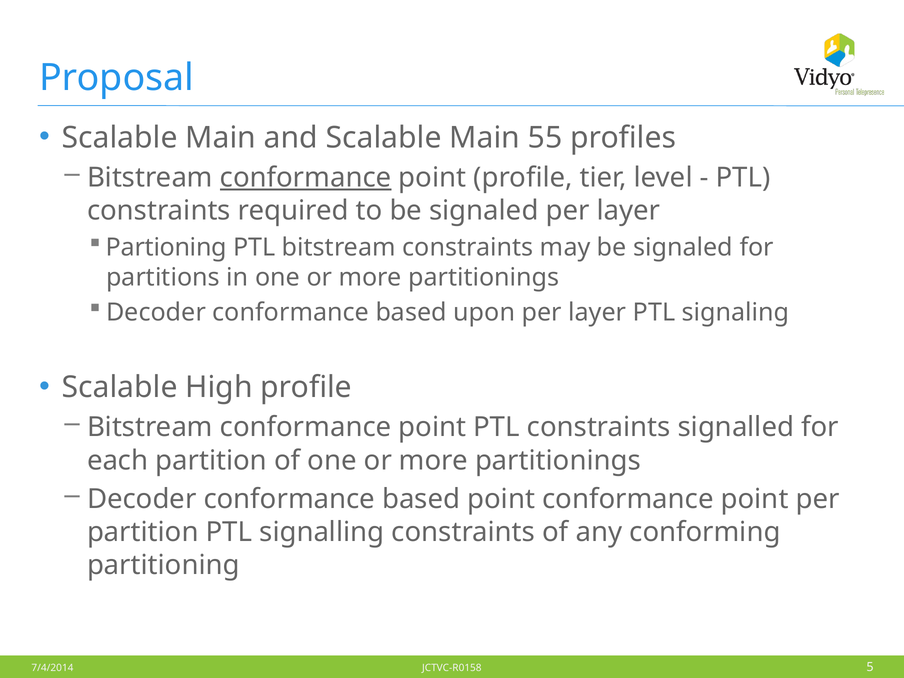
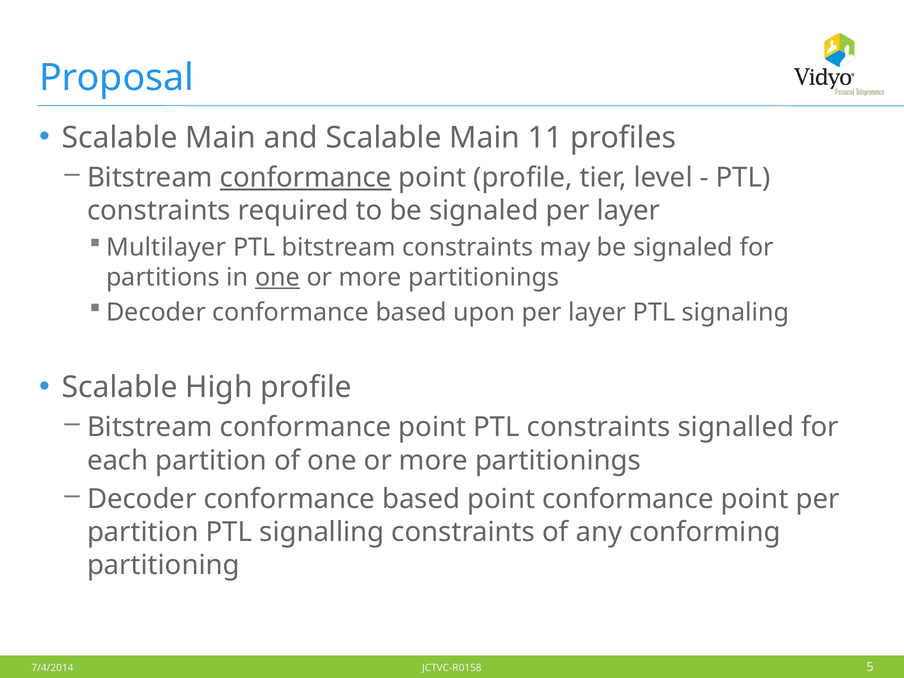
55: 55 -> 11 (545, 138)
Partioning: Partioning -> Multilayer (166, 247)
one underline: none -> present (278, 277)
